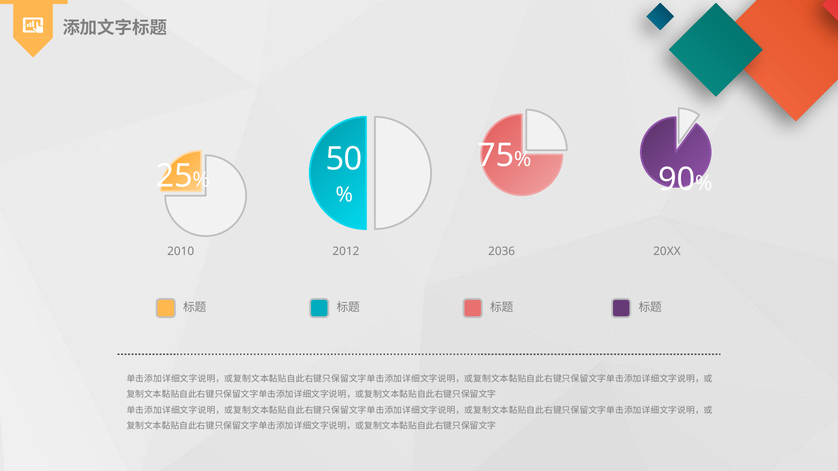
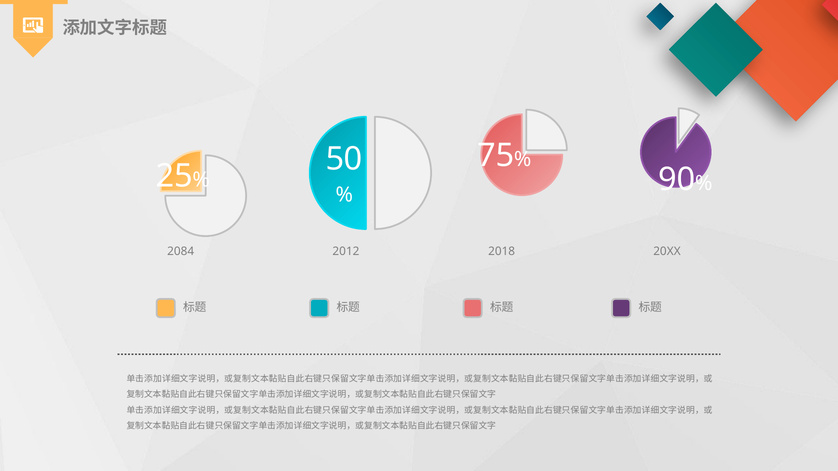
2010: 2010 -> 2084 (181, 252)
2036: 2036 -> 2018 (502, 252)
